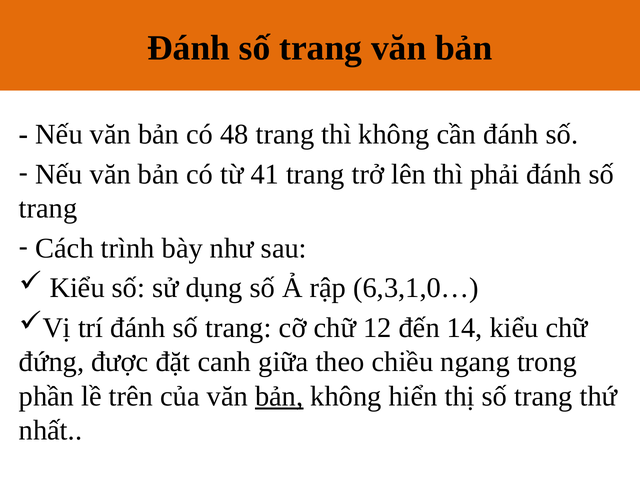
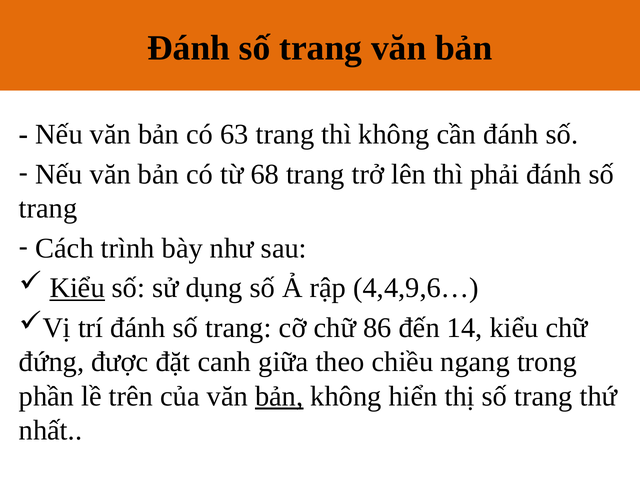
48: 48 -> 63 (234, 134)
41: 41 -> 68 (265, 174)
Kiểu underline: none -> present (77, 288)
6,3,1,0…: 6,3,1,0… -> 4,4,9,6… (416, 288)
12: 12 -> 86 (377, 328)
